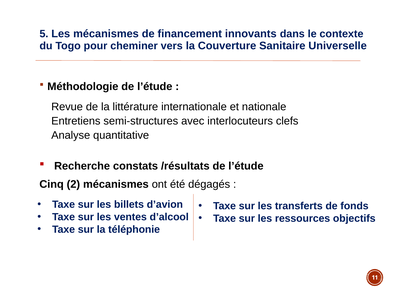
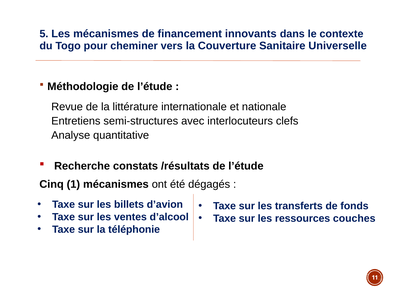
2: 2 -> 1 (73, 184)
objectifs: objectifs -> couches (354, 218)
